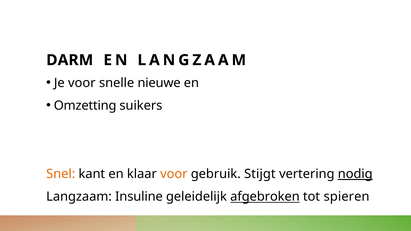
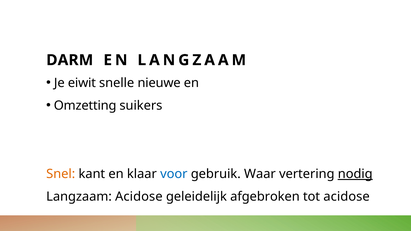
Je voor: voor -> eiwit (82, 83)
voor colour: orange -> blue (174, 174)
Stijgt: Stijgt -> Waar (260, 174)
Langzaam Insuline: Insuline -> Acidose (139, 197)
afgebroken underline: present -> none (265, 197)
tot spieren: spieren -> acidose (347, 197)
